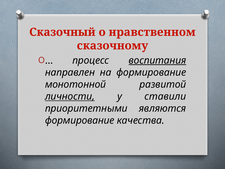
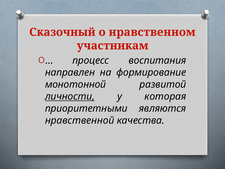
сказочному: сказочному -> участникам (113, 46)
воспитания underline: present -> none (157, 60)
ставили: ставили -> которая (165, 96)
формирование: формирование -> нравственной (80, 120)
